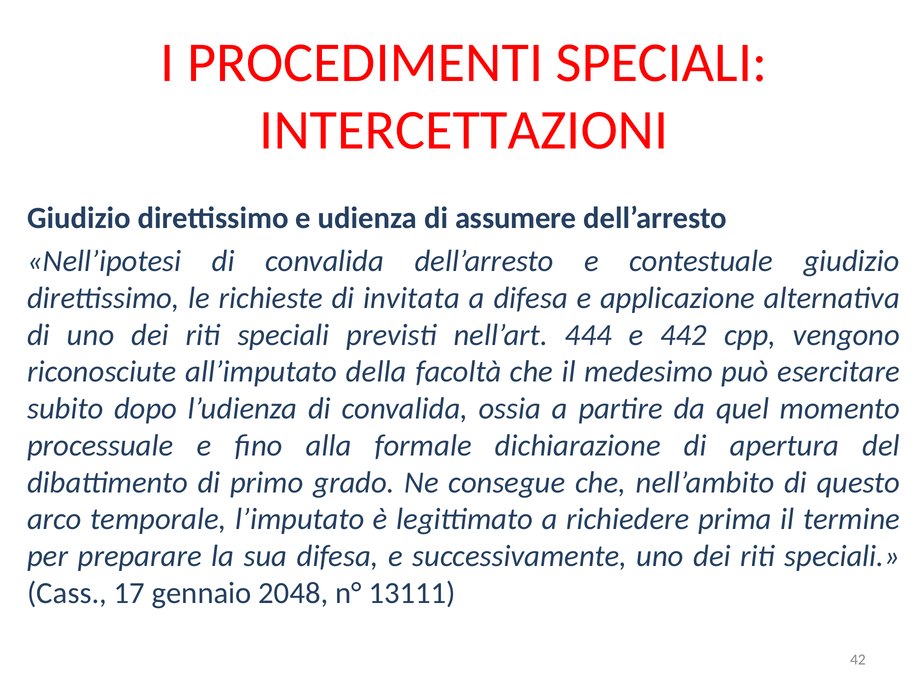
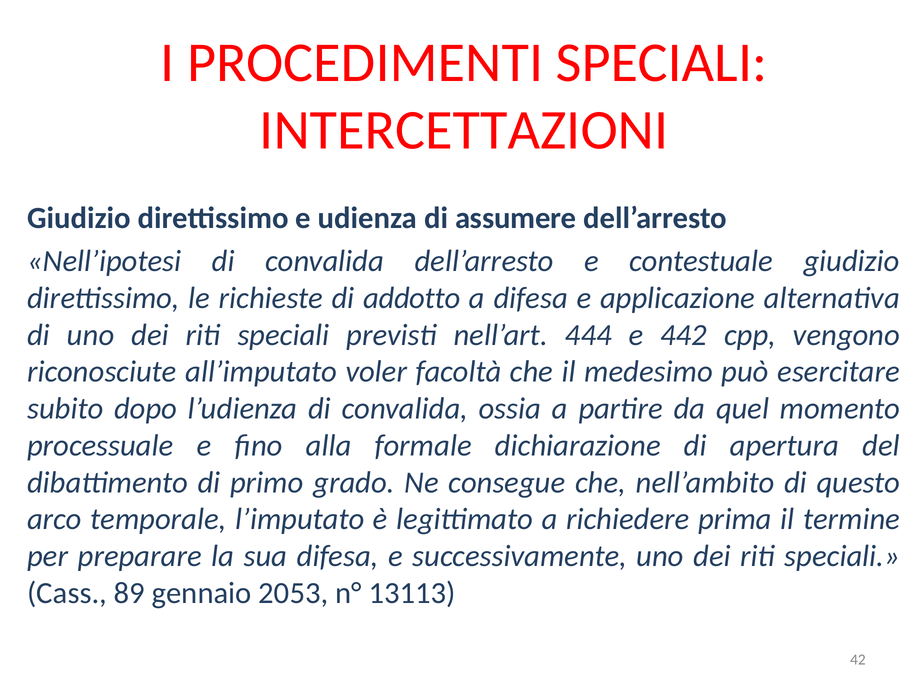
invitata: invitata -> addotto (412, 298)
della: della -> voler (376, 372)
17: 17 -> 89 (129, 593)
2048: 2048 -> 2053 (293, 593)
13111: 13111 -> 13113 (412, 593)
